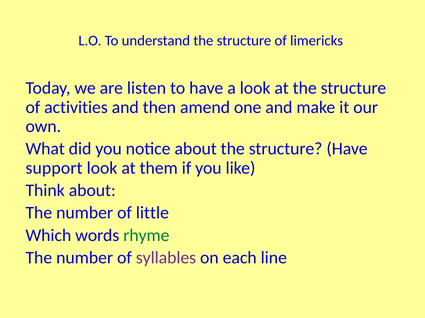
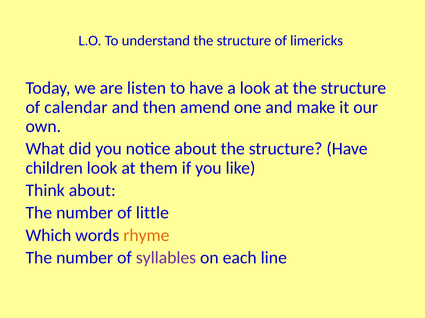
activities: activities -> calendar (76, 107)
support: support -> children (54, 168)
rhyme colour: green -> orange (146, 236)
